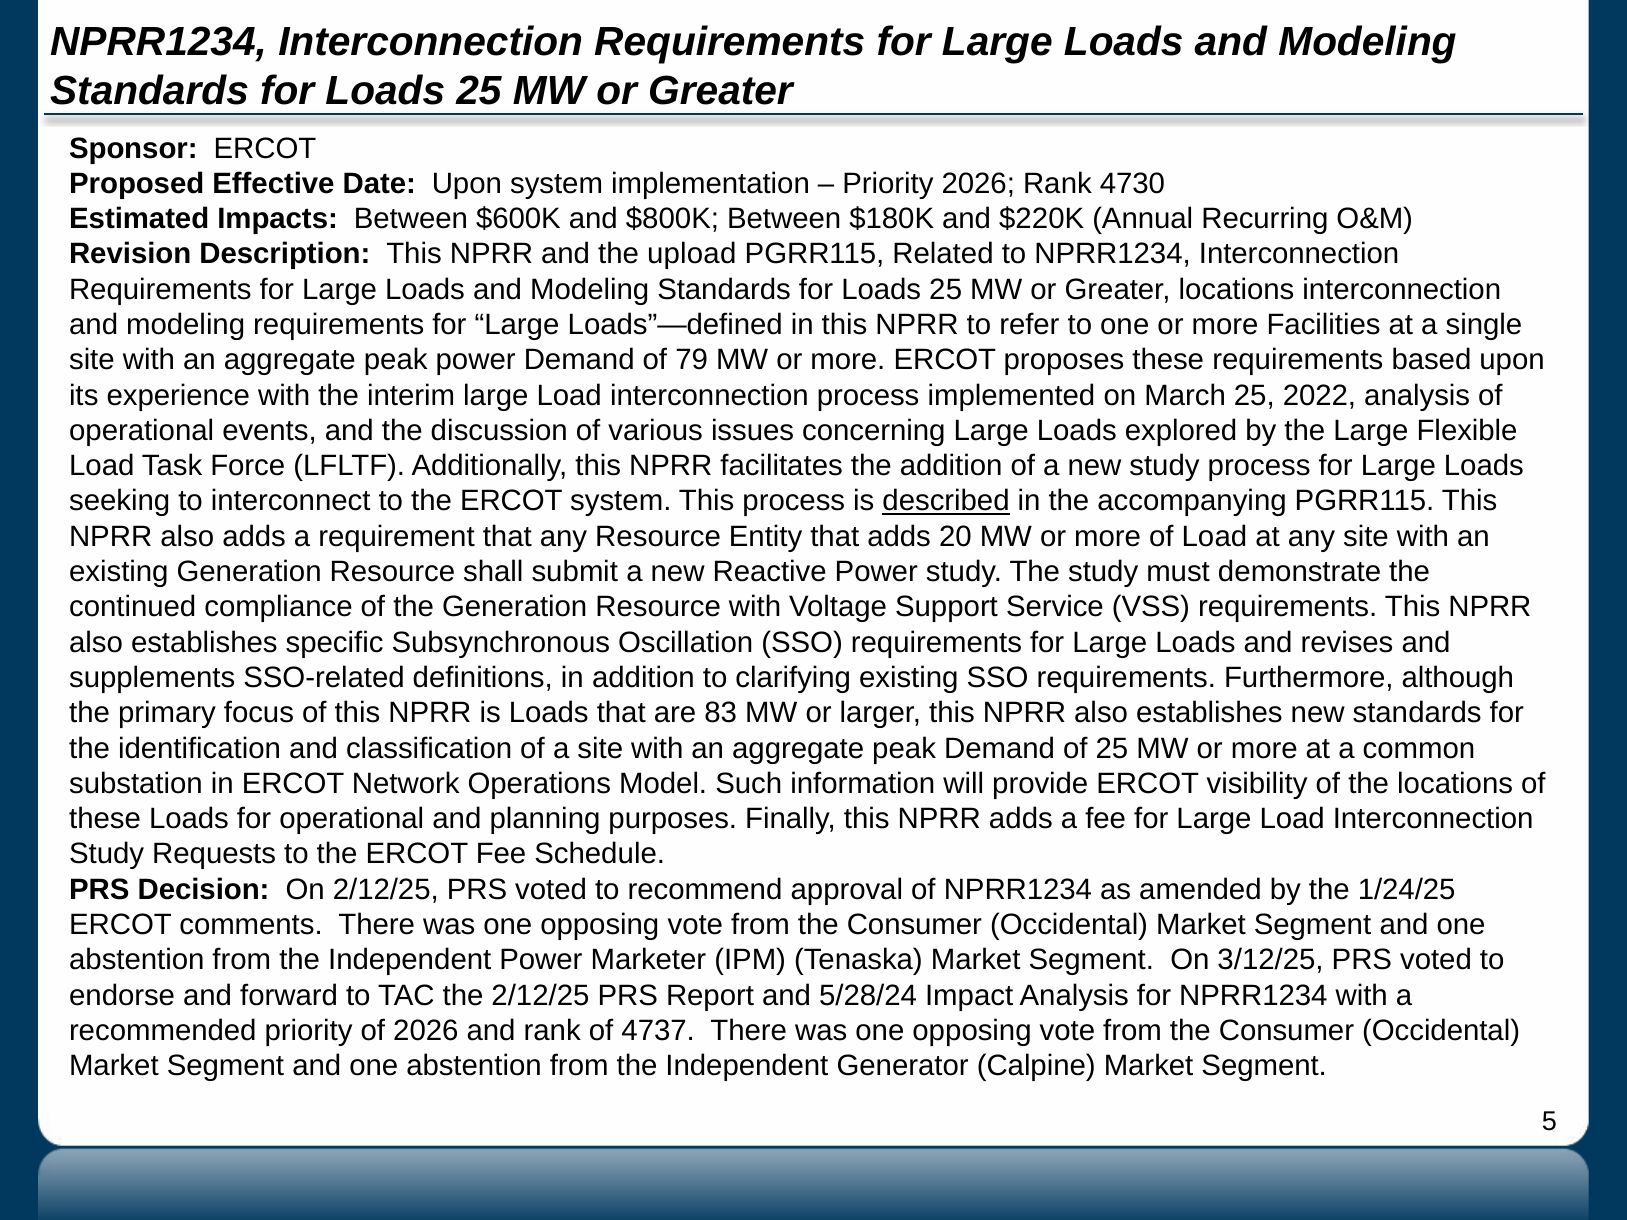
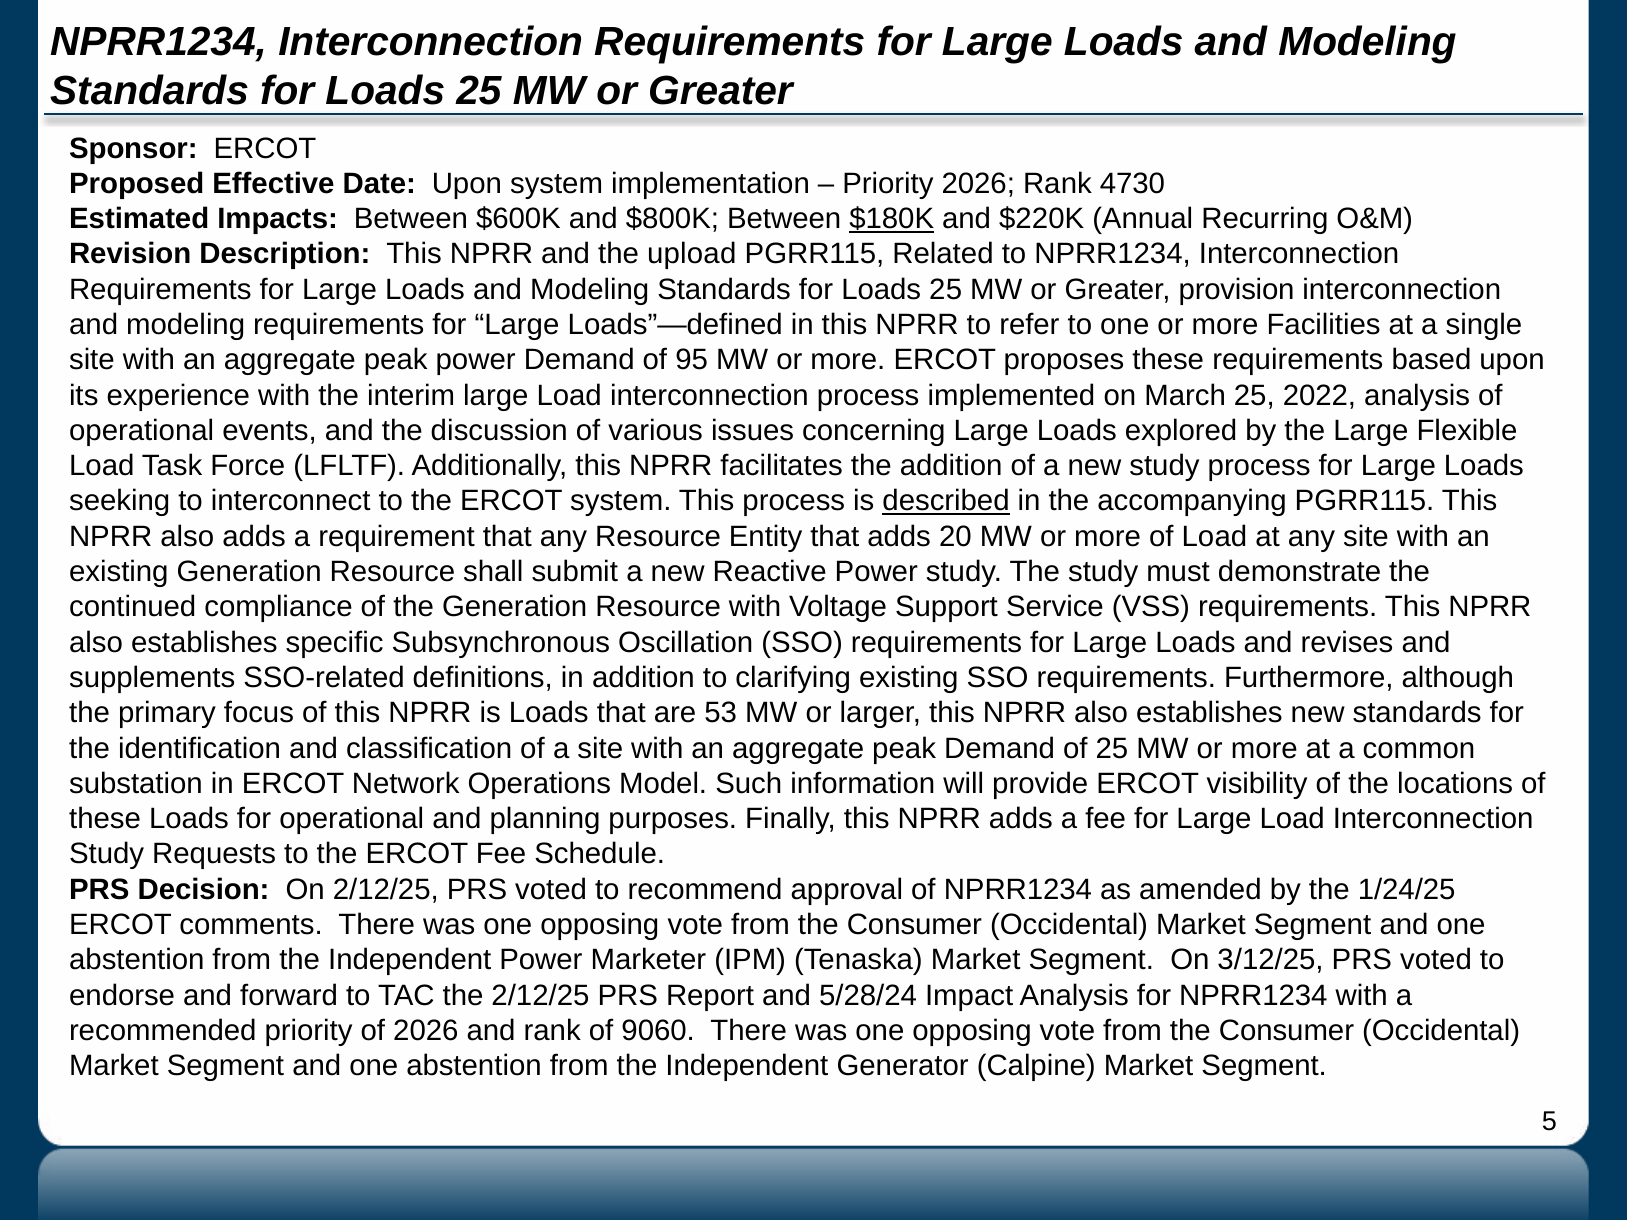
$180K underline: none -> present (892, 219)
Greater locations: locations -> provision (1237, 290)
79: 79 -> 95 (692, 360)
83: 83 -> 53 (721, 713)
4737: 4737 -> 9060 (658, 1031)
